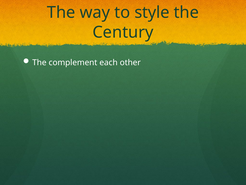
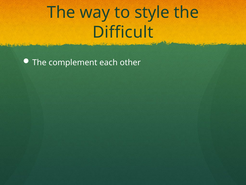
Century: Century -> Difficult (123, 32)
